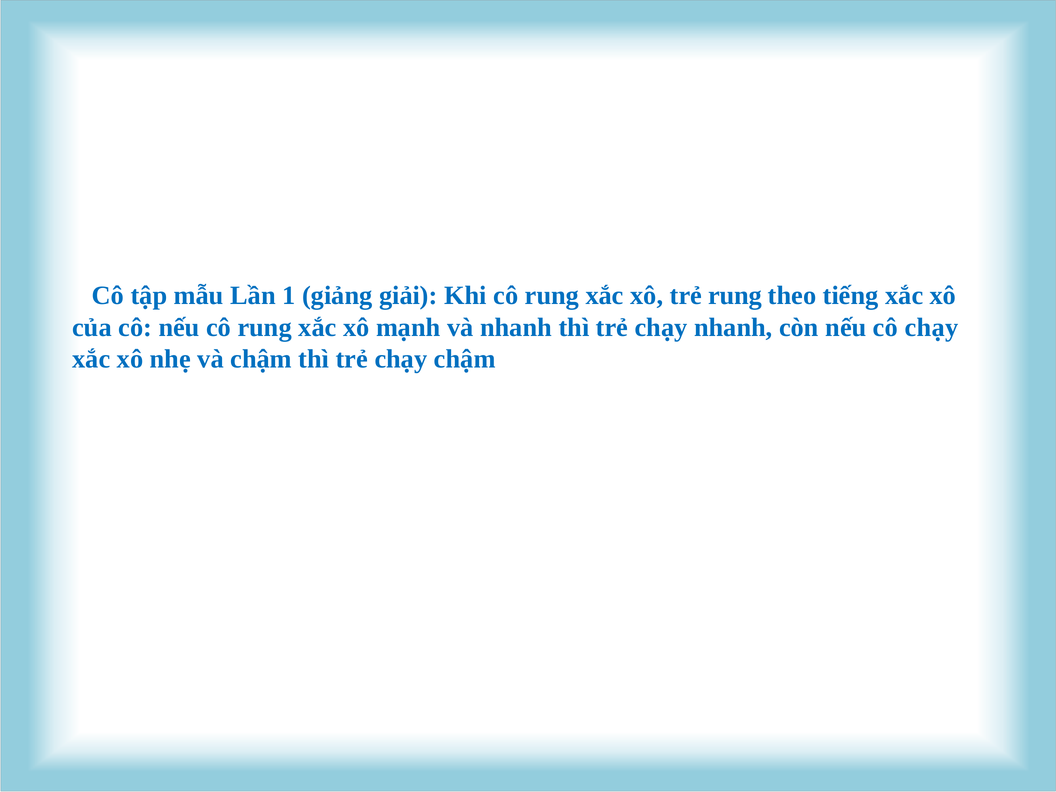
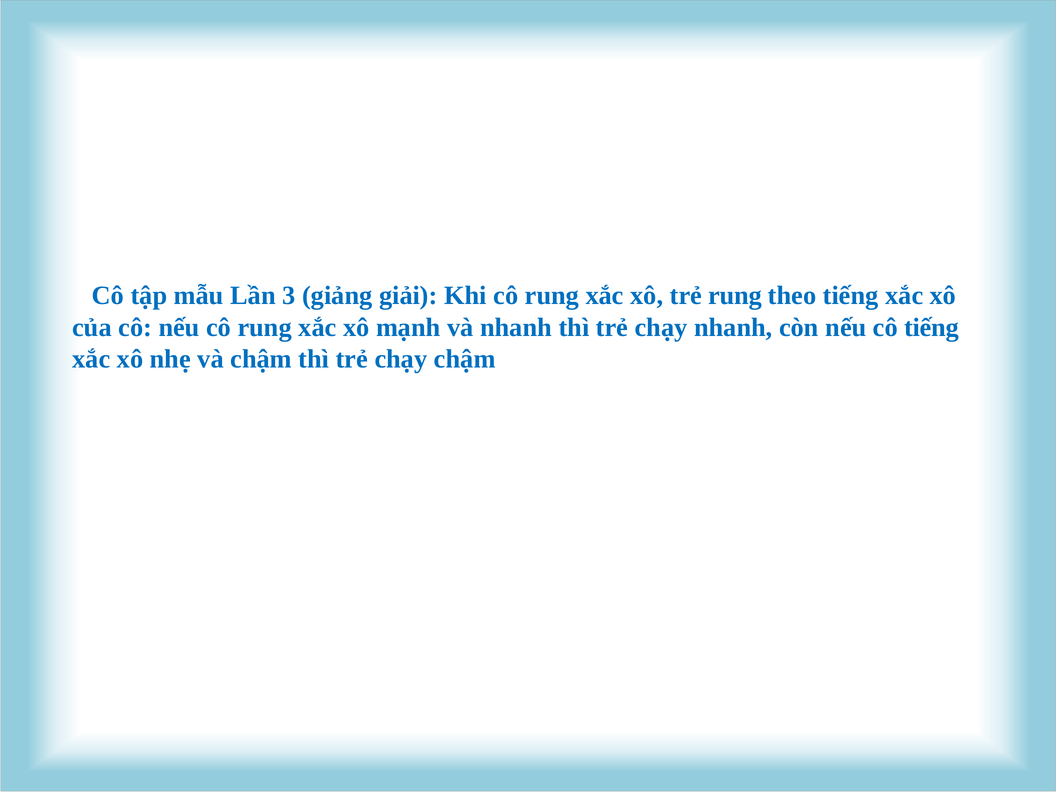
1: 1 -> 3 (289, 296)
cô chạy: chạy -> tiếng (932, 327)
